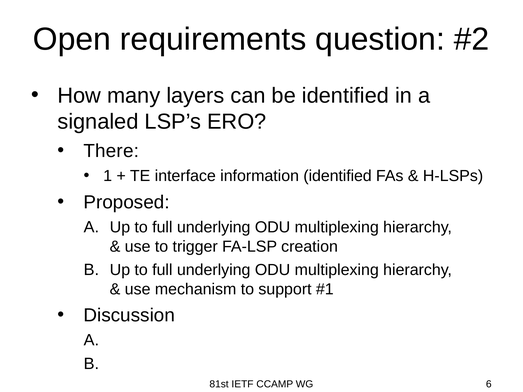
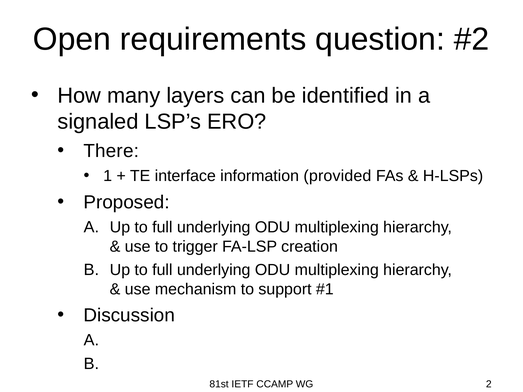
information identified: identified -> provided (337, 176)
6: 6 -> 2 (489, 384)
